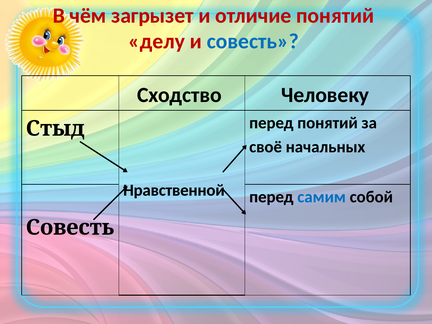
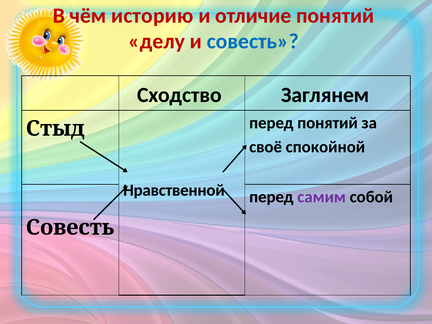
загрызет: загрызет -> историю (152, 16)
Человеку: Человеку -> Заглянем (325, 95)
начальных: начальных -> спокойной (325, 147)
самим colour: blue -> purple (322, 197)
